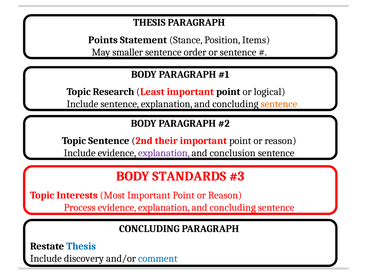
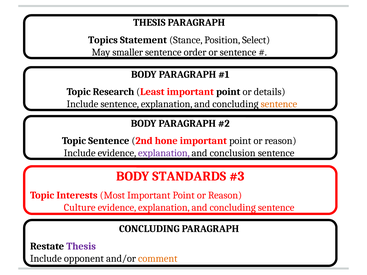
Points: Points -> Topics (103, 40)
Items: Items -> Select (256, 40)
logical: logical -> details (270, 92)
their: their -> hone (166, 141)
Process: Process -> Culture (80, 208)
Thesis colour: blue -> purple (81, 246)
discovery: discovery -> opponent (84, 259)
comment colour: blue -> orange (158, 259)
